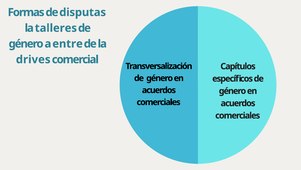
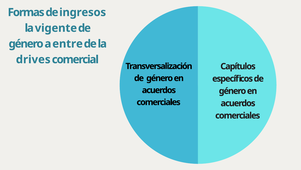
disputas: disputas -> ingresos (83, 12)
talleres: talleres -> vigente (56, 28)
